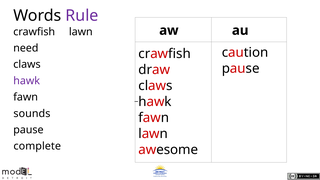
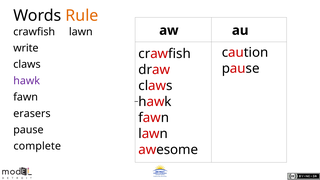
Rule colour: purple -> orange (82, 16)
need: need -> write (26, 48)
sounds: sounds -> erasers (32, 114)
